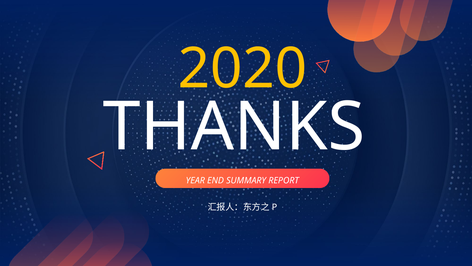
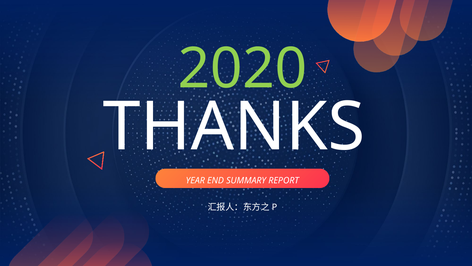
2020 colour: yellow -> light green (242, 69)
